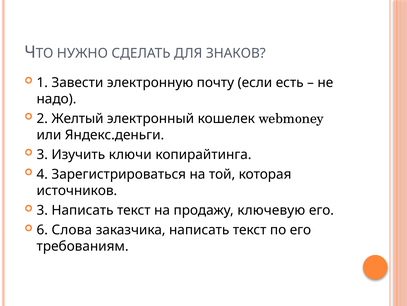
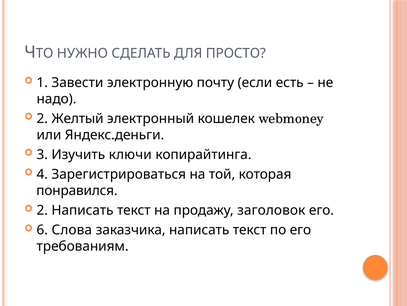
ЗНАКОВ: ЗНАКОВ -> ПРОСТО (236, 53)
источников: источников -> понравился (77, 190)
3: 3 -> 2 (42, 210)
ключевую: ключевую -> заголовок (271, 210)
